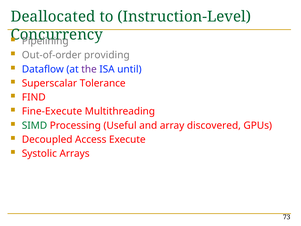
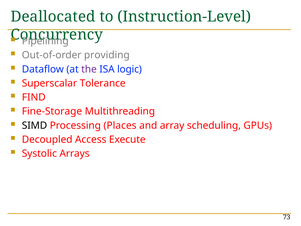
until: until -> logic (130, 69)
Fine-Execute: Fine-Execute -> Fine-Storage (52, 111)
SIMD colour: green -> black (34, 125)
Useful: Useful -> Places (120, 125)
discovered: discovered -> scheduling (214, 125)
